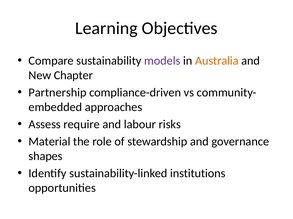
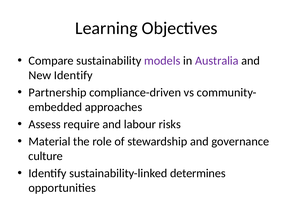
Australia colour: orange -> purple (217, 61)
New Chapter: Chapter -> Identify (73, 76)
shapes: shapes -> culture (46, 157)
institutions: institutions -> determines (198, 174)
